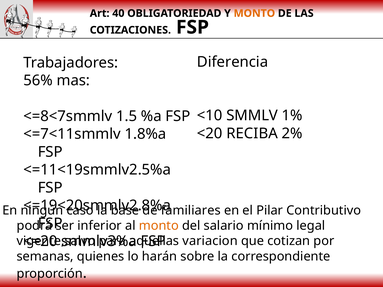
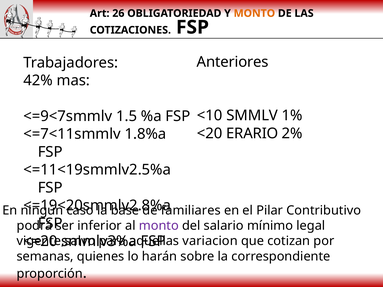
40: 40 -> 26 (118, 13)
Diferencia: Diferencia -> Anteriores (233, 62)
56%: 56% -> 42% (38, 81)
<=8<7smmlv: <=8<7smmlv -> <=9<7smmlv (68, 116)
RECIBA: RECIBA -> ERARIO (252, 134)
monto colour: orange -> purple (159, 226)
